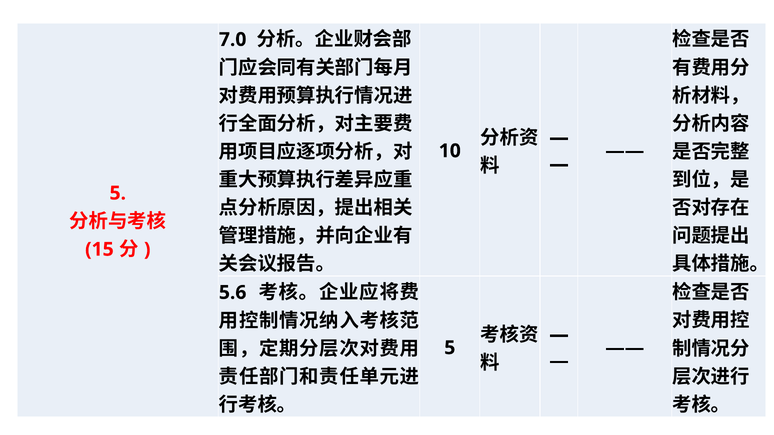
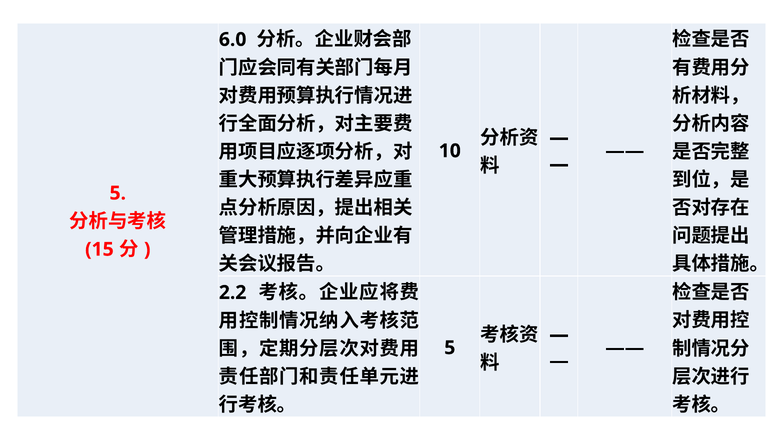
7.0: 7.0 -> 6.0 (233, 40)
5.6: 5.6 -> 2.2 (233, 293)
